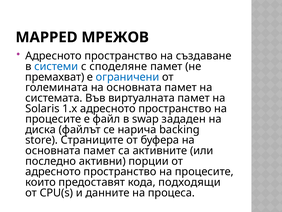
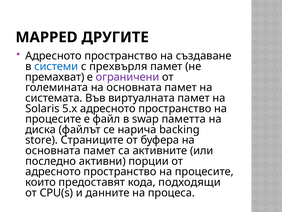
МРЕЖОВ: МРЕЖОВ -> ДРУГИТЕ (115, 37)
споделяне: споделяне -> прехвърля (118, 66)
ограничени colour: blue -> purple (128, 77)
1.x: 1.x -> 5.x (70, 108)
зададен: зададен -> паметта (184, 119)
